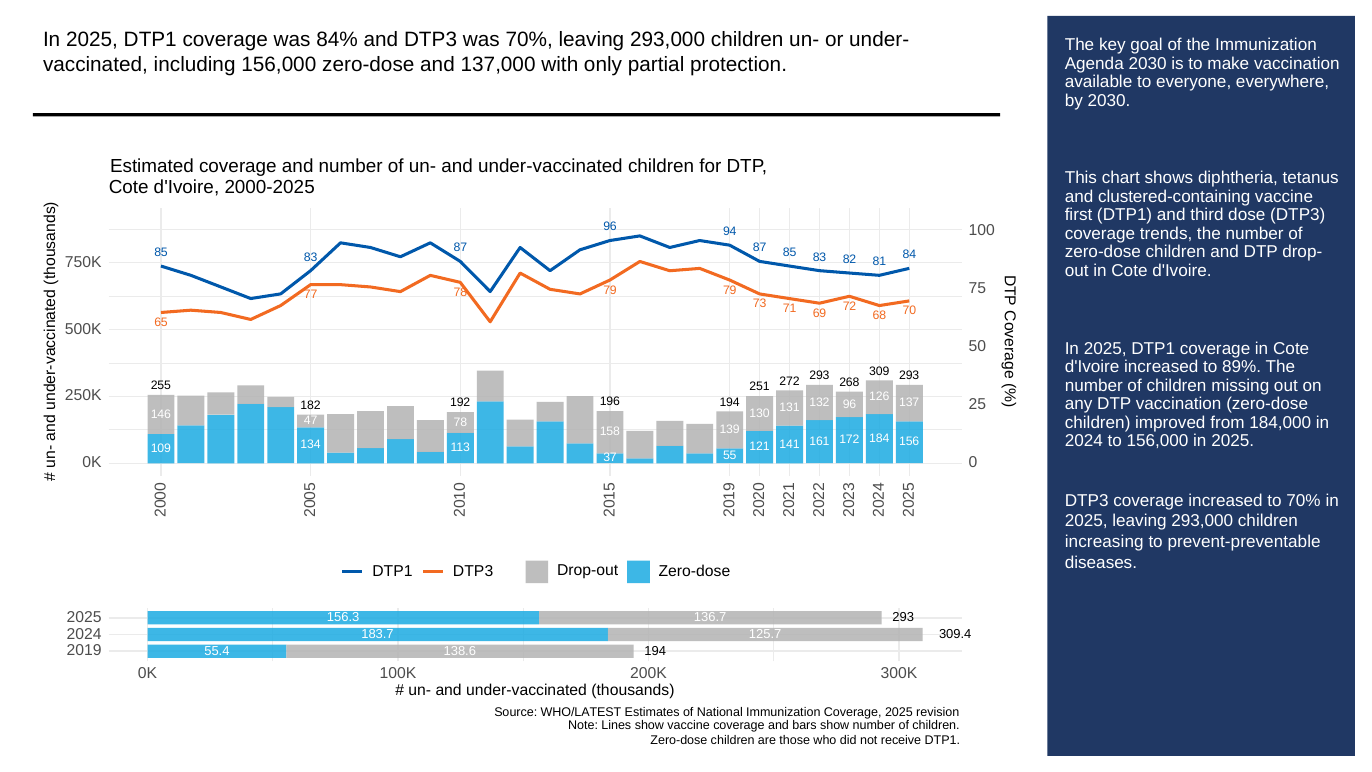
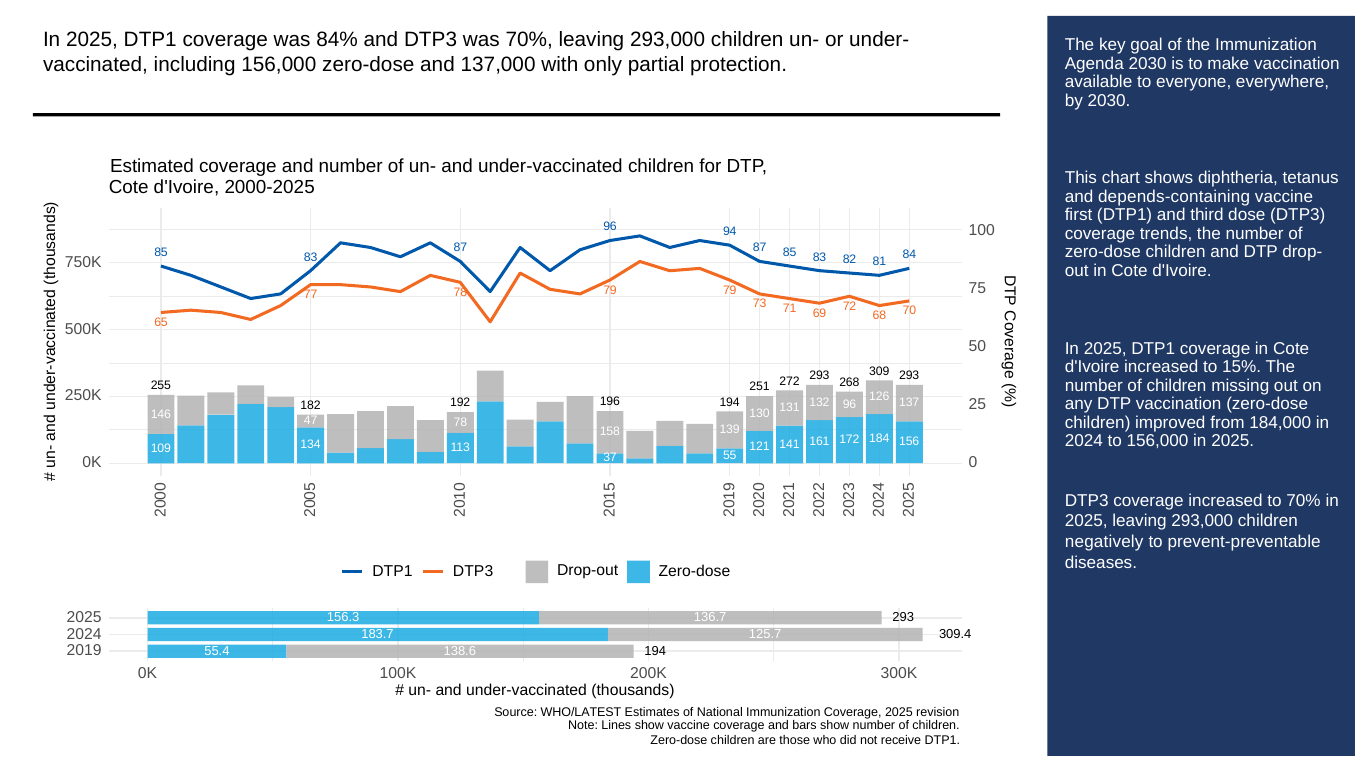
clustered-containing: clustered-containing -> depends-containing (1174, 197)
89%: 89% -> 15% (1242, 367)
increasing: increasing -> negatively (1104, 542)
